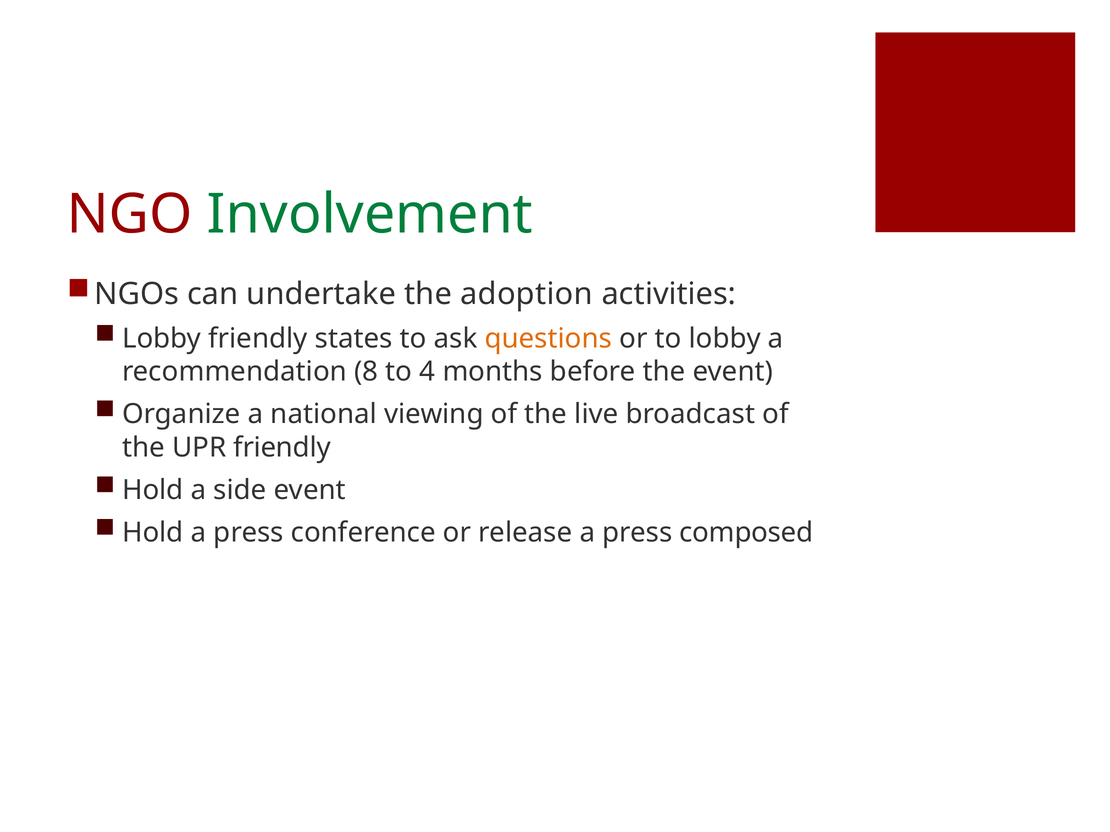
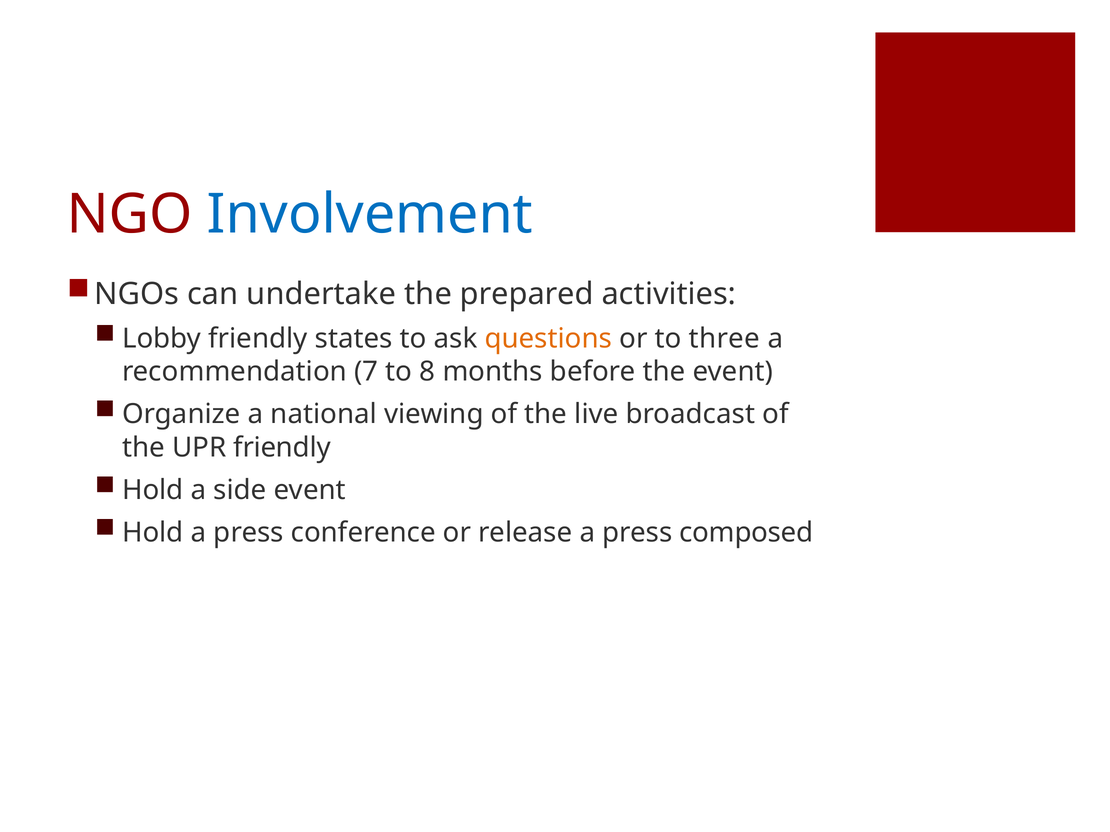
Involvement colour: green -> blue (370, 215)
adoption: adoption -> prepared (527, 294)
to lobby: lobby -> three (725, 339)
8: 8 -> 7 (366, 372)
4: 4 -> 8 (427, 372)
